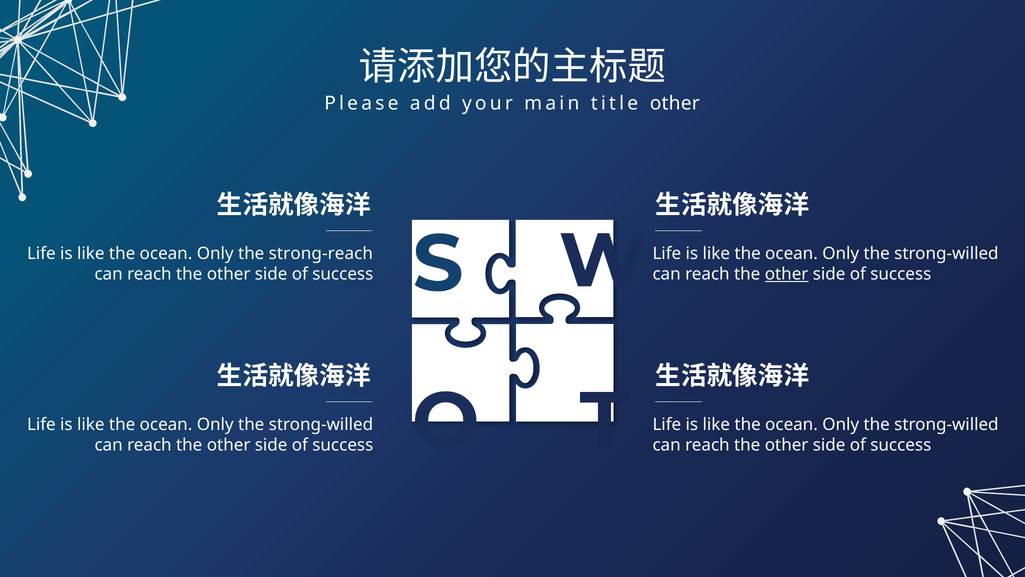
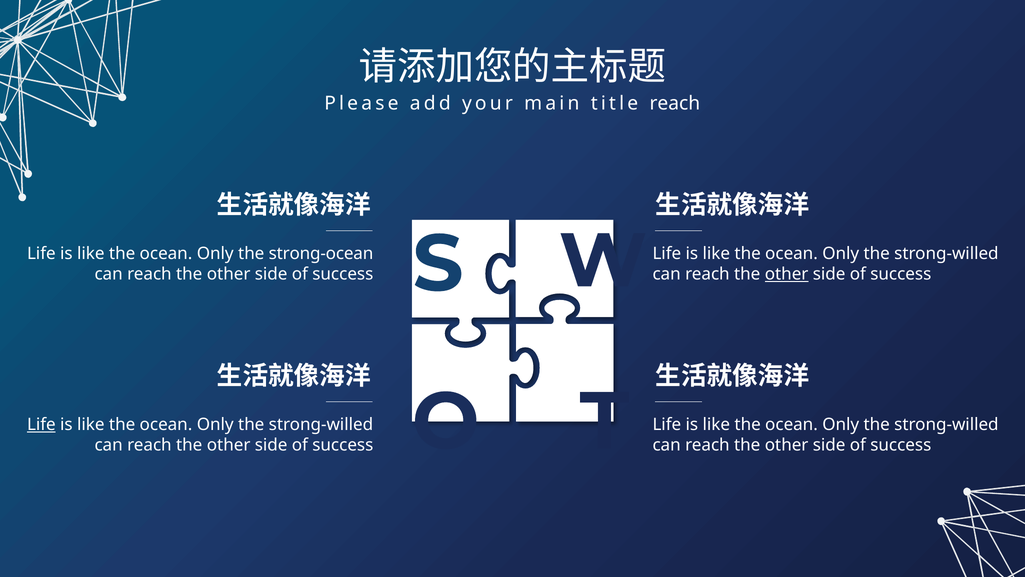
title other: other -> reach (675, 103)
strong-reach: strong-reach -> strong-ocean (321, 253)
Life underline: none -> present (41, 424)
